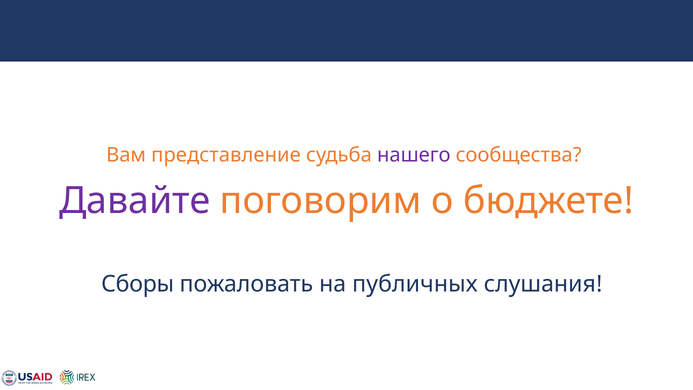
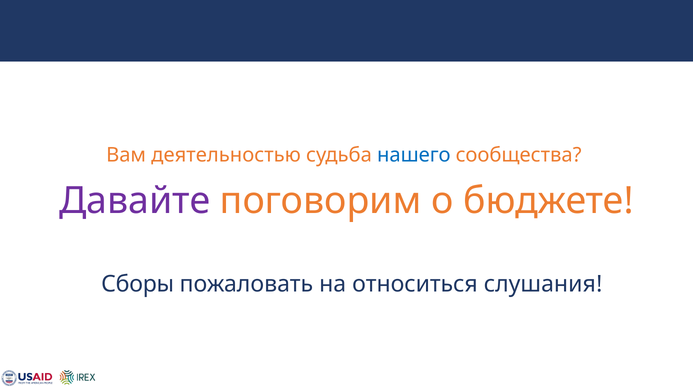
представление: представление -> деятельностью (226, 155)
нашего colour: purple -> blue (414, 155)
публичных: публичных -> относиться (415, 284)
